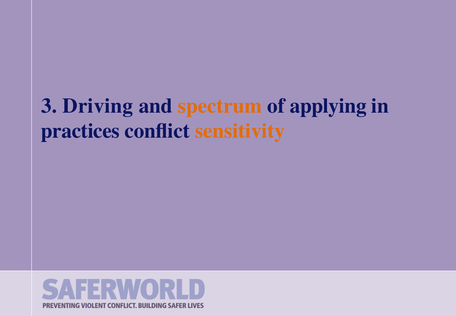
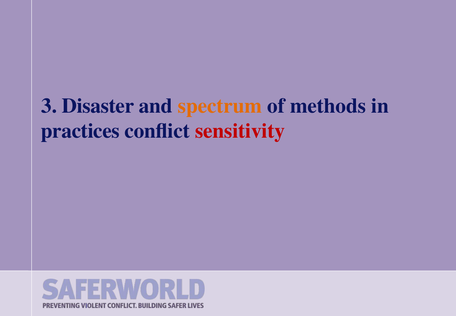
Driving: Driving -> Disaster (98, 106)
applying: applying -> methods (328, 106)
sensitivity colour: orange -> red (240, 131)
